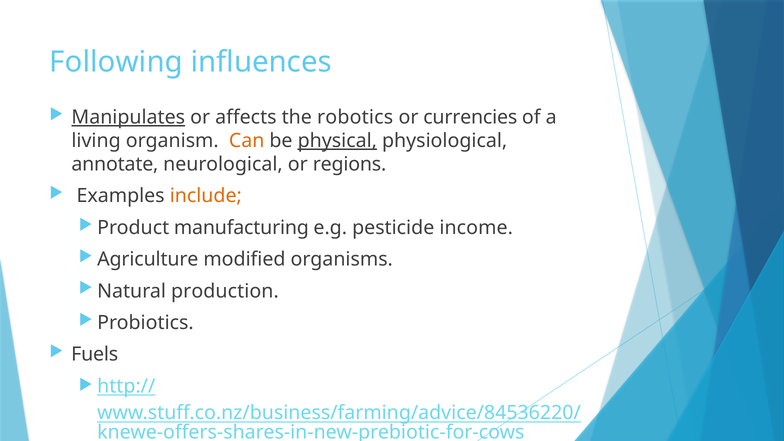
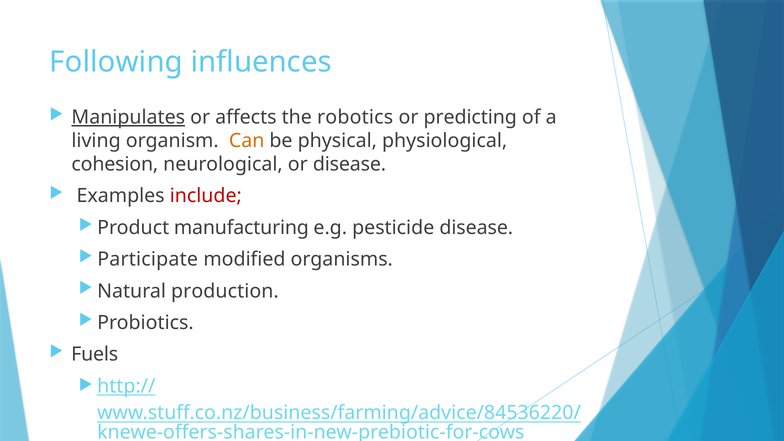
currencies: currencies -> predicting (470, 117)
physical underline: present -> none (337, 141)
annotate: annotate -> cohesion (115, 164)
or regions: regions -> disease (350, 164)
include colour: orange -> red (206, 196)
pesticide income: income -> disease (476, 228)
Agriculture: Agriculture -> Participate (148, 259)
